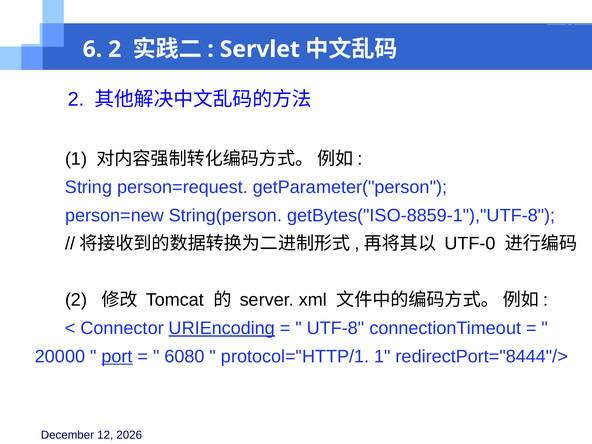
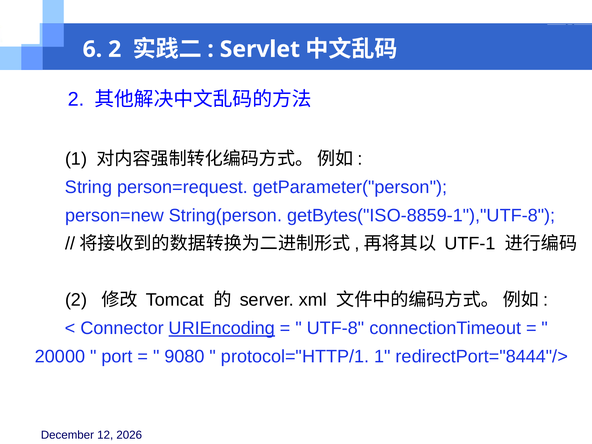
UTF-0: UTF-0 -> UTF-1 (470, 244)
port underline: present -> none (117, 356)
6080: 6080 -> 9080 (185, 356)
